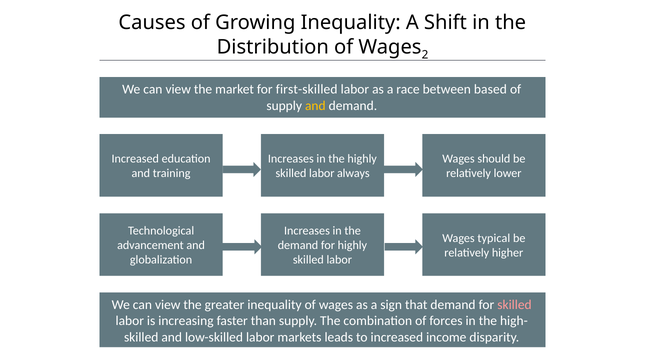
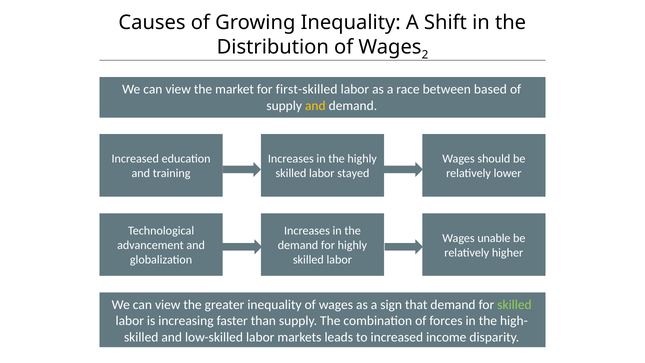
always: always -> stayed (353, 173)
typical: typical -> unable (494, 238)
skilled colour: pink -> light green (514, 305)
